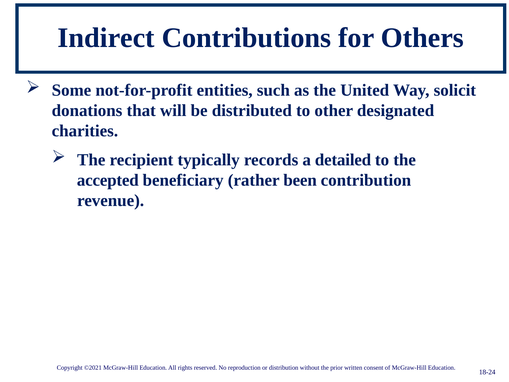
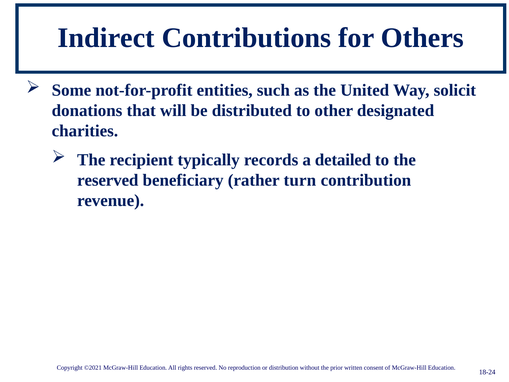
accepted: accepted -> reserved (108, 180)
been: been -> turn (300, 180)
